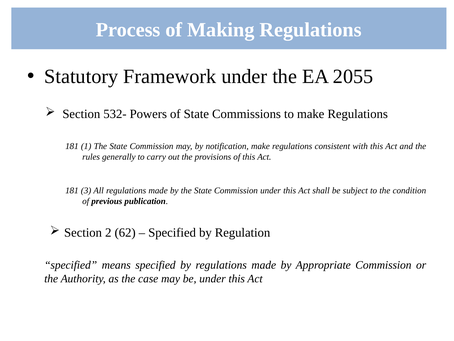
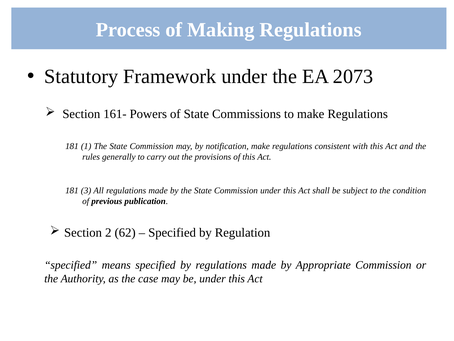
2055: 2055 -> 2073 (353, 76)
532-: 532- -> 161- (115, 114)
